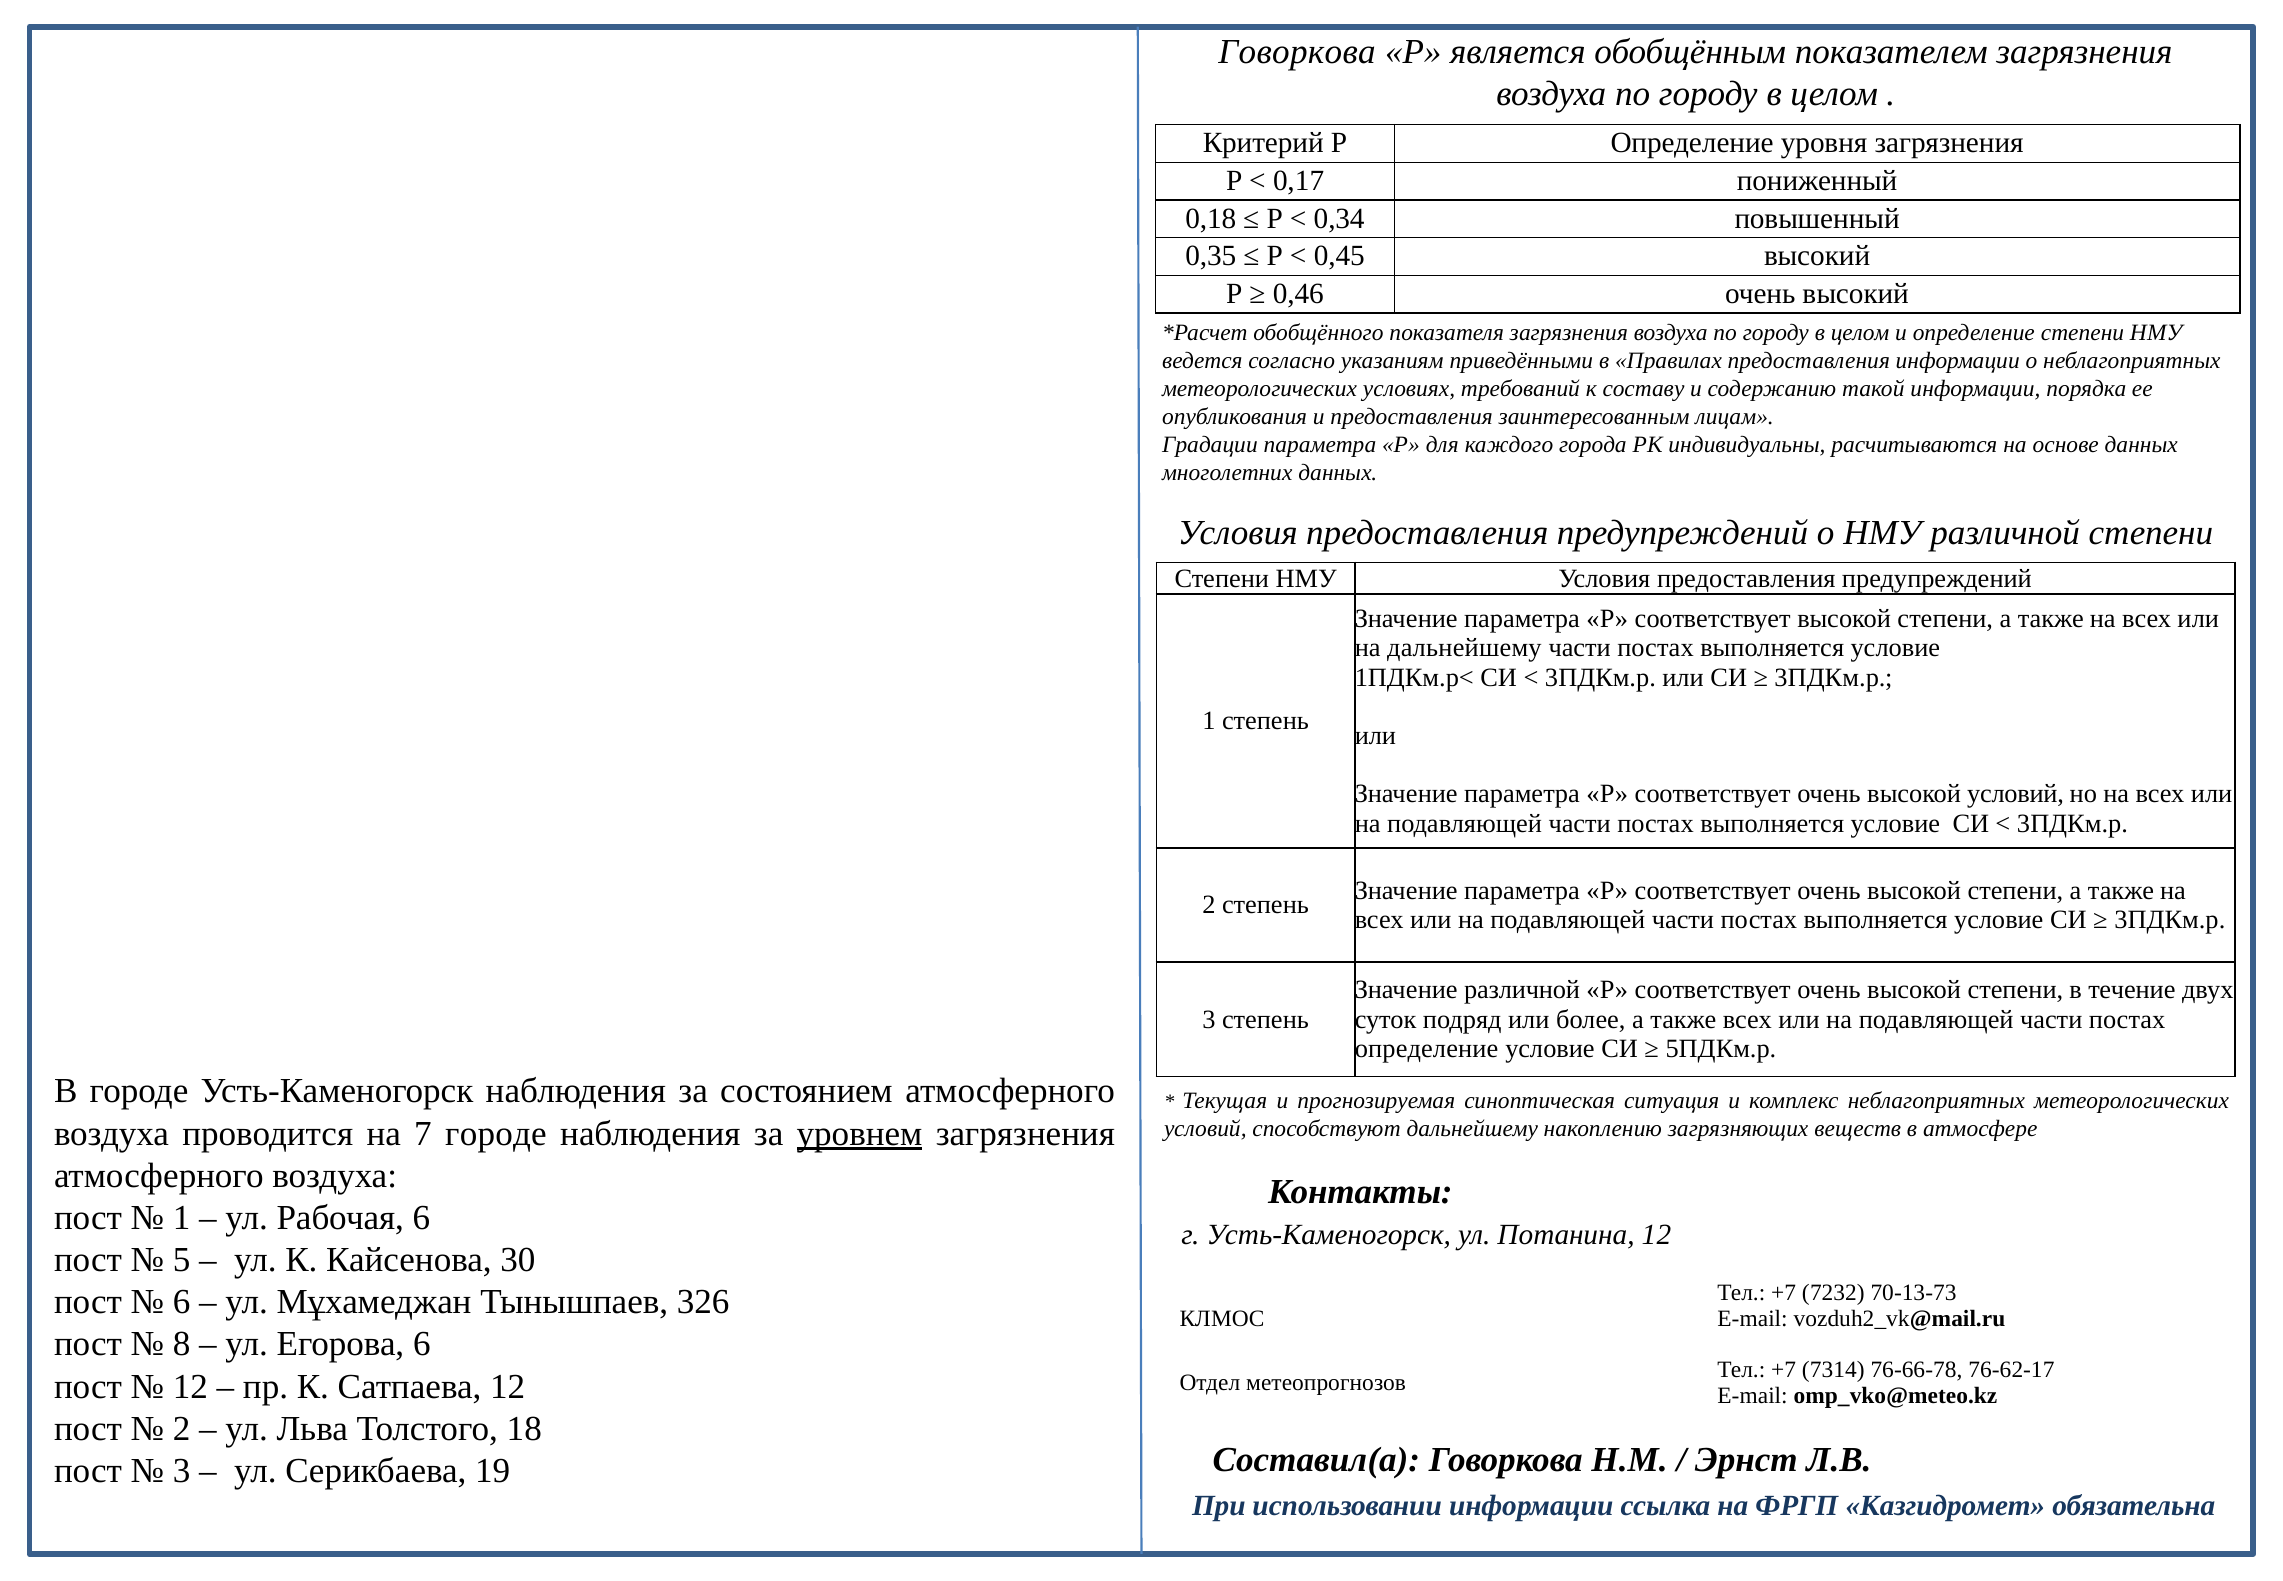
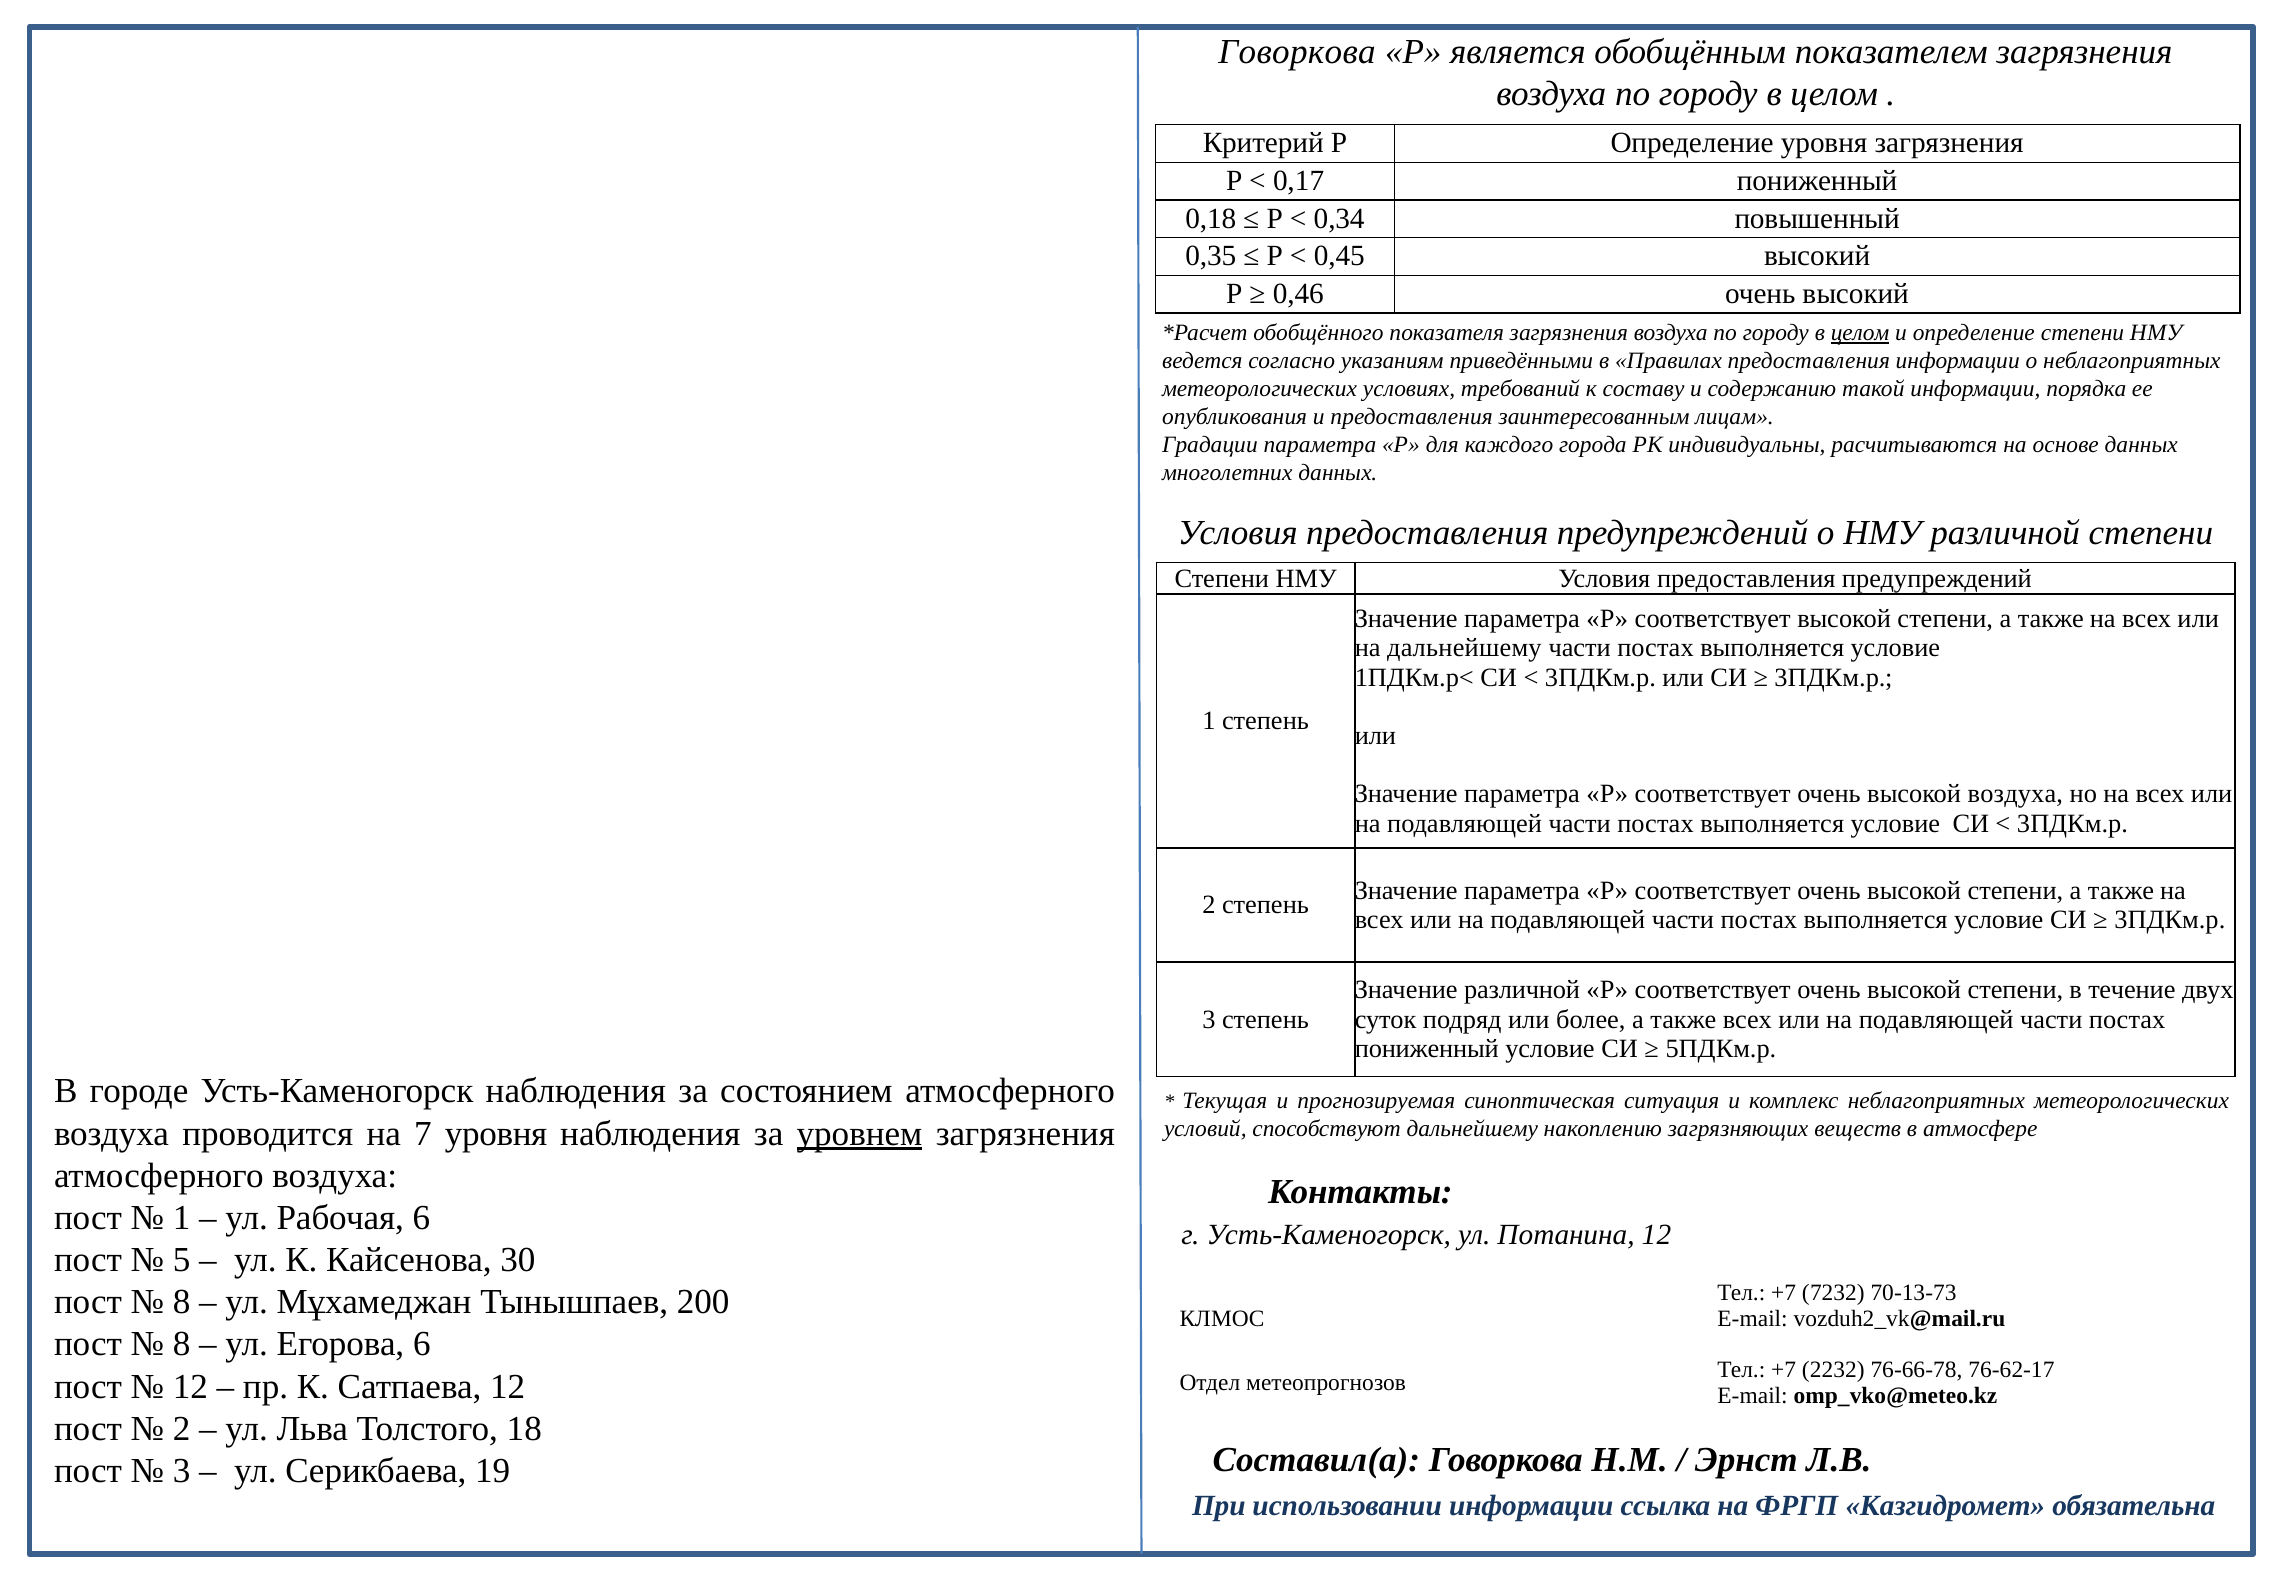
целом underline: none -> present (1860, 333)
высокой условий: условий -> воздуха (2015, 794)
определение: определение -> пониженный (1427, 1048)
7 городе: городе -> уровня (496, 1133)
6: 6 -> 8 (182, 1302)
326: 326 -> 200 (703, 1302)
7314: 7314 -> 2232 (1833, 1370)
